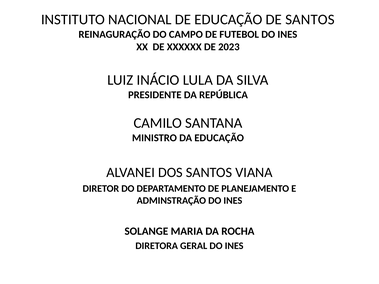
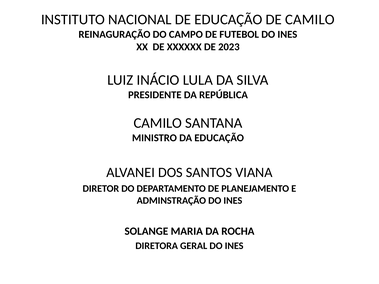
DE SANTOS: SANTOS -> CAMILO (310, 19)
